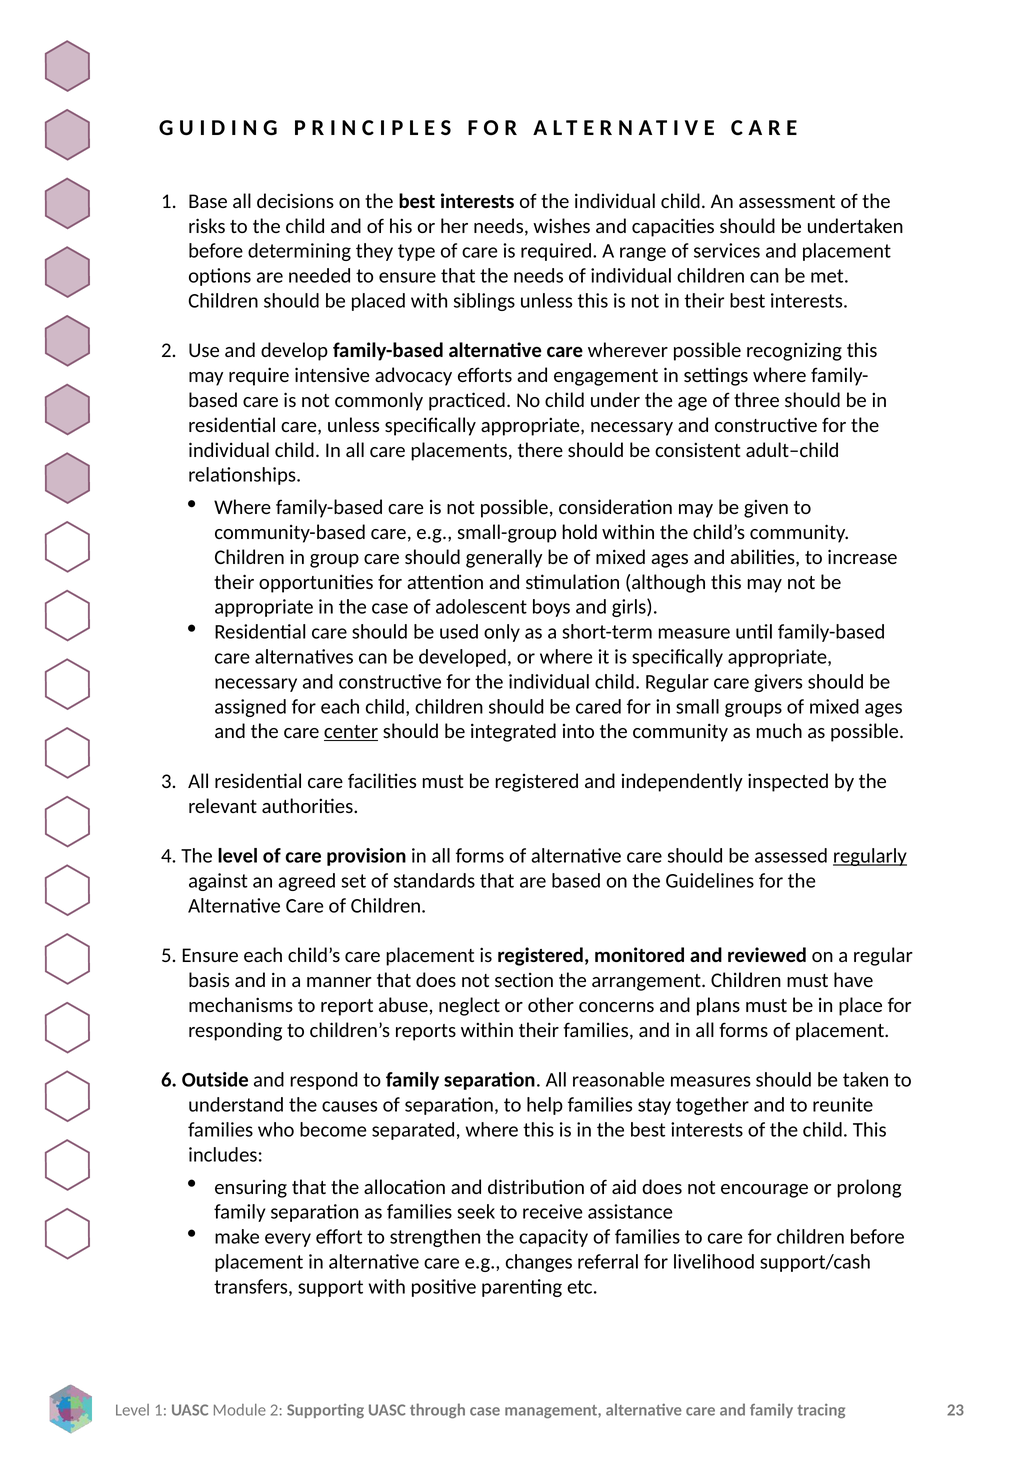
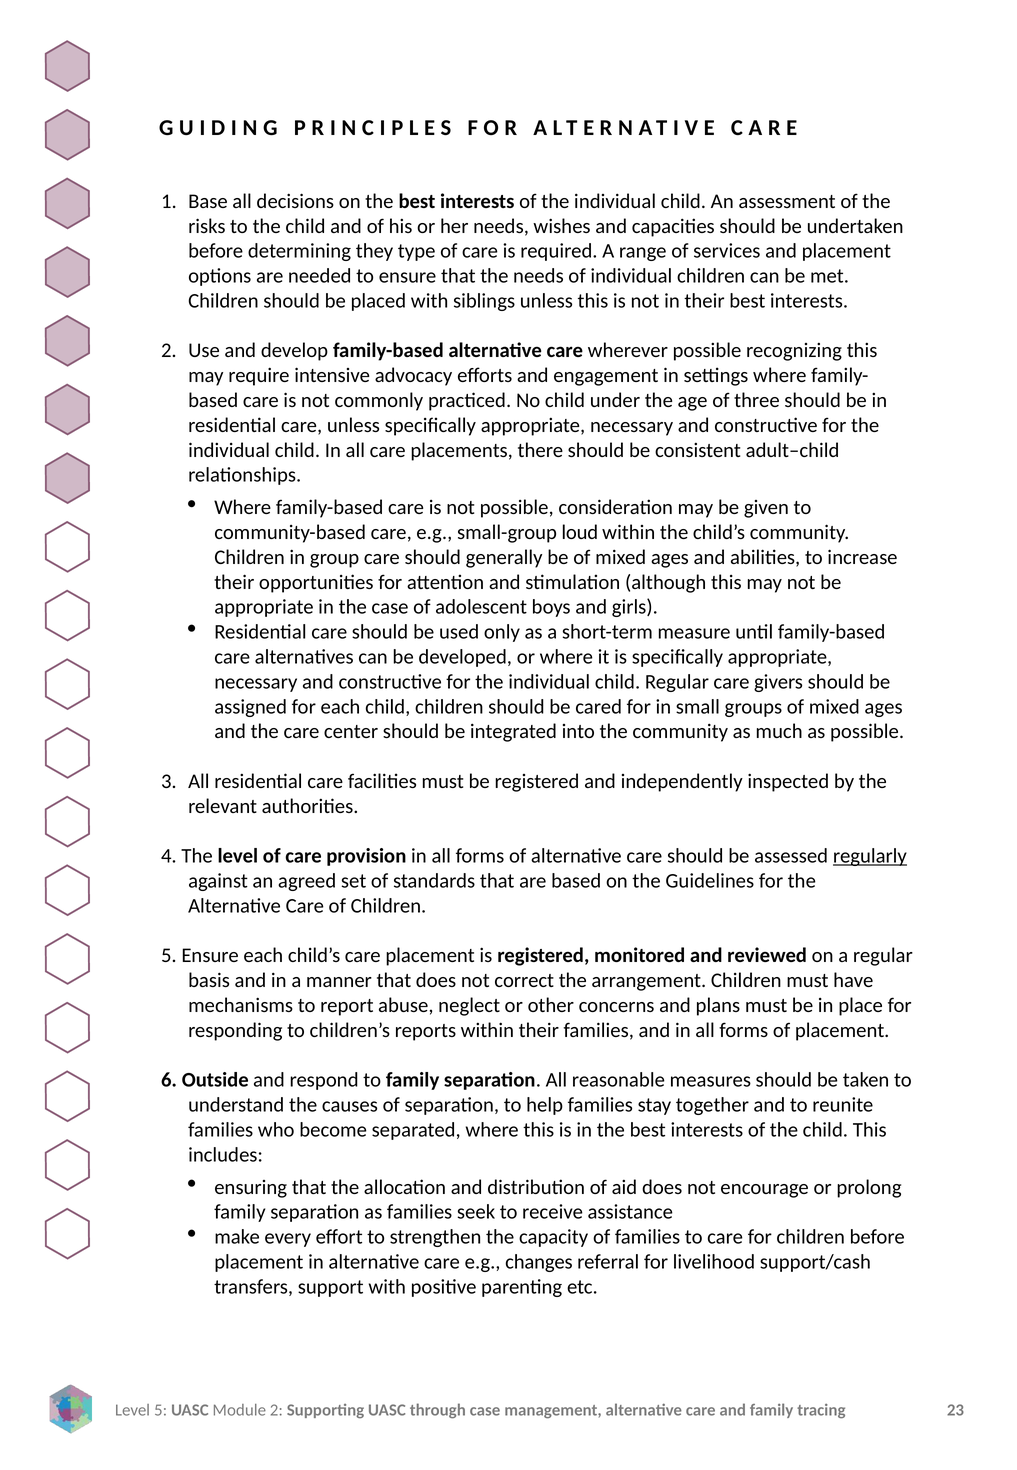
hold: hold -> loud (580, 532)
center underline: present -> none (351, 731)
section: section -> correct (524, 980)
Level 1: 1 -> 5 (161, 1409)
